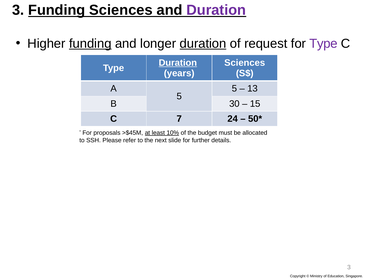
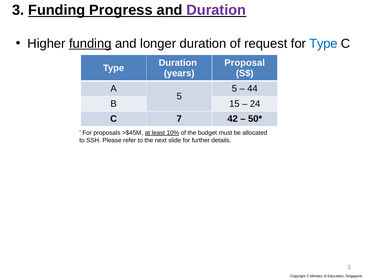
Funding Sciences: Sciences -> Progress (121, 10)
duration underline: present -> none (203, 44)
Type colour: purple -> blue (323, 44)
Duration underline: present -> none (178, 63)
Sciences: Sciences -> Proposal (245, 63)
13: 13 -> 44 (252, 89)
30: 30 -> 15 (234, 104)
15: 15 -> 24 (255, 104)
24: 24 -> 42 (233, 119)
